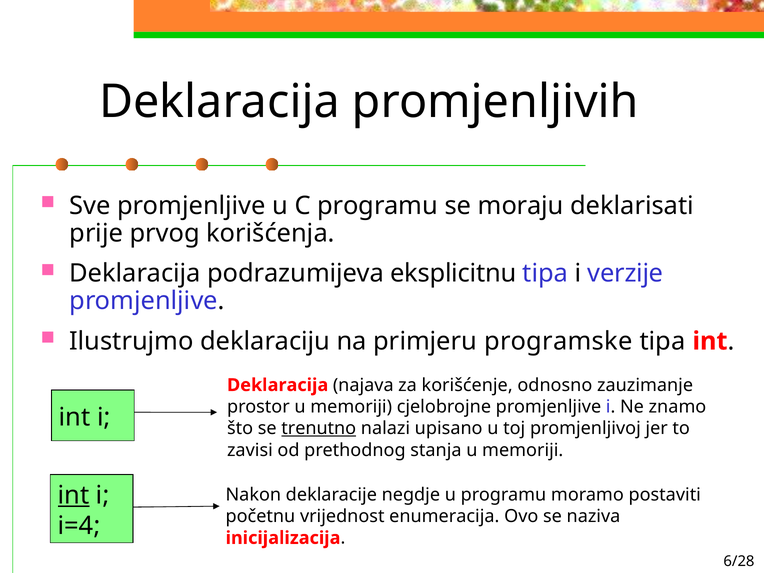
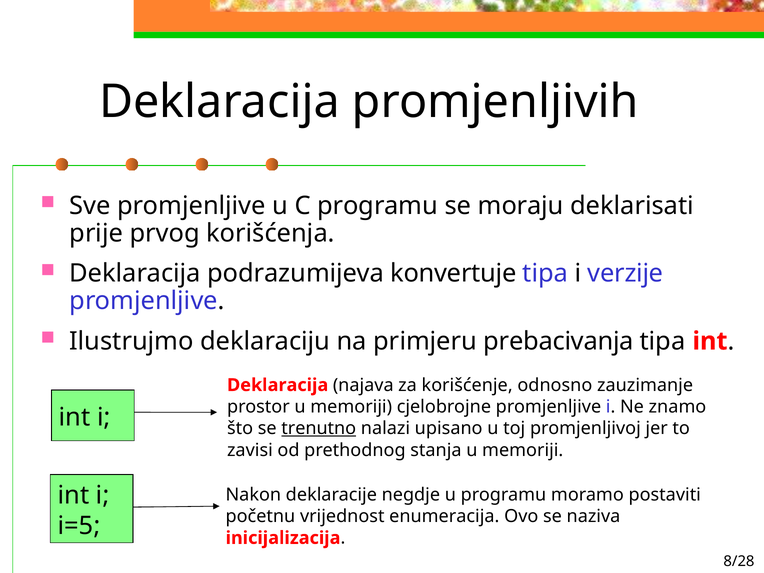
eksplicitnu: eksplicitnu -> konvertuje (453, 273)
programske: programske -> prebacivanja (559, 341)
int underline: present -> none (74, 495)
i=4: i=4 -> i=5 (79, 526)
6/28: 6/28 -> 8/28 (739, 561)
